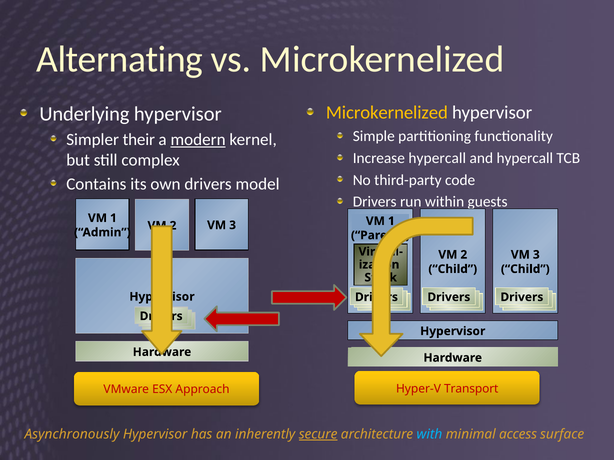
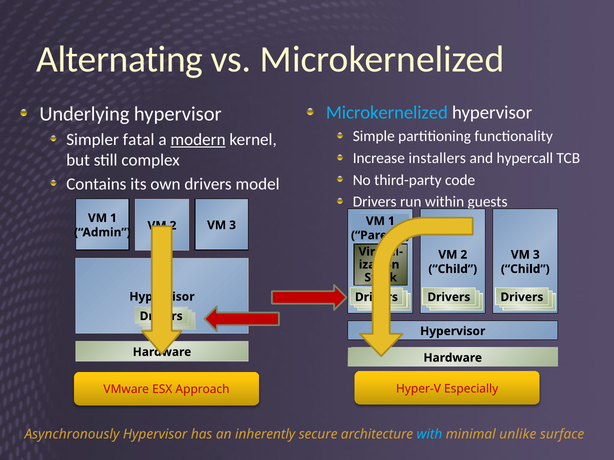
Microkernelized colour: yellow -> light blue (387, 113)
their: their -> fatal (139, 140)
Increase hypercall: hypercall -> installers (437, 158)
Transport: Transport -> Especially (471, 389)
secure underline: present -> none (318, 435)
access: access -> unlike (518, 435)
